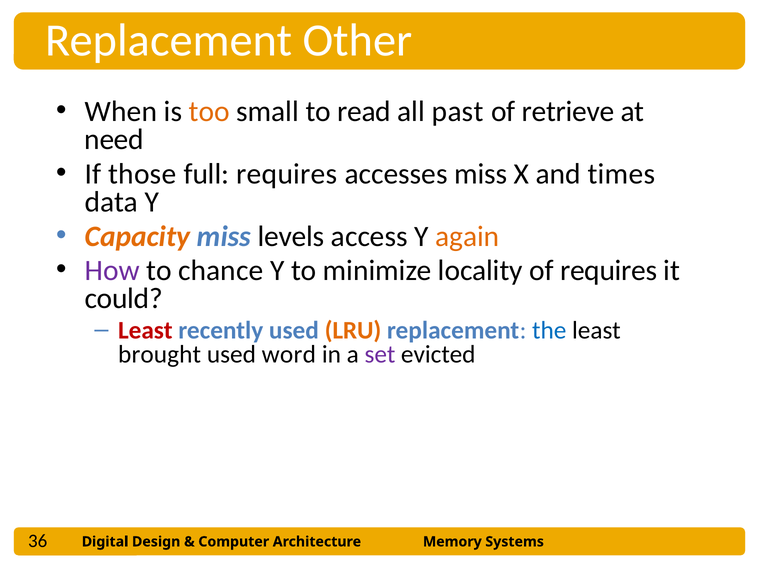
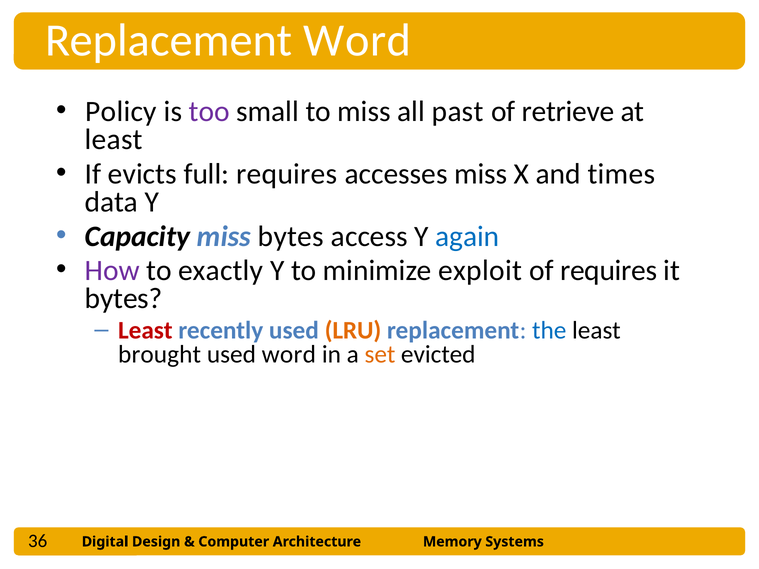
Replacement Other: Other -> Word (357, 40)
When: When -> Policy (121, 112)
too colour: orange -> purple (209, 112)
to read: read -> miss (364, 112)
need: need -> least (114, 140)
those: those -> evicts (142, 174)
Capacity colour: orange -> black (138, 236)
miss levels: levels -> bytes (291, 236)
again colour: orange -> blue (467, 236)
chance: chance -> exactly (221, 271)
locality: locality -> exploit (480, 271)
could: could -> bytes (124, 299)
set colour: purple -> orange (380, 355)
